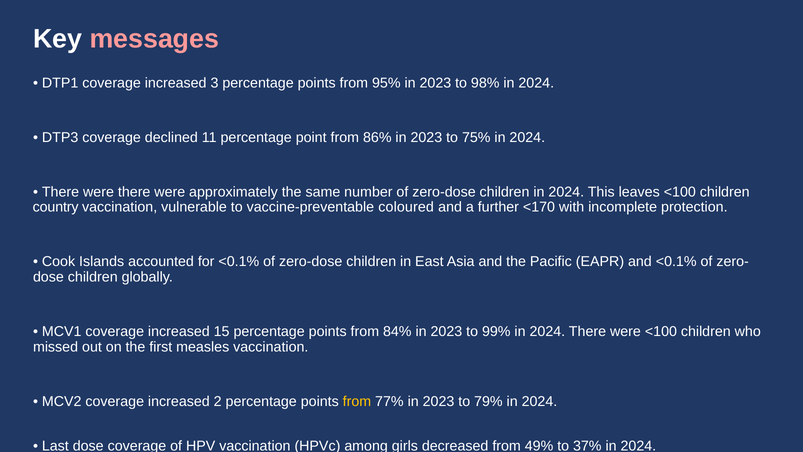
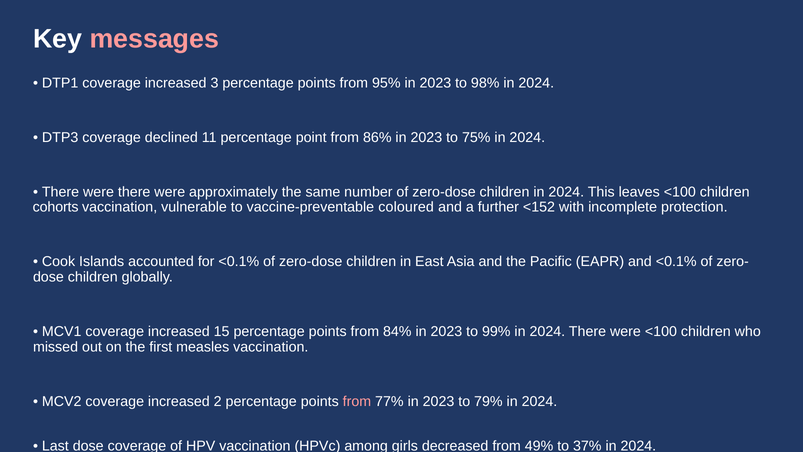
country: country -> cohorts (56, 207)
<170: <170 -> <152 (539, 207)
from colour: yellow -> pink (357, 401)
